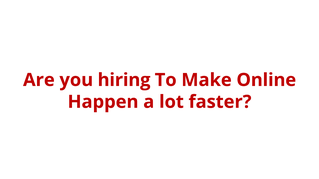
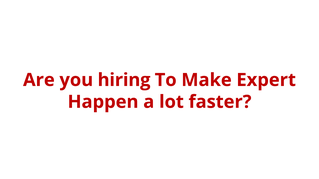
Online: Online -> Expert (266, 80)
